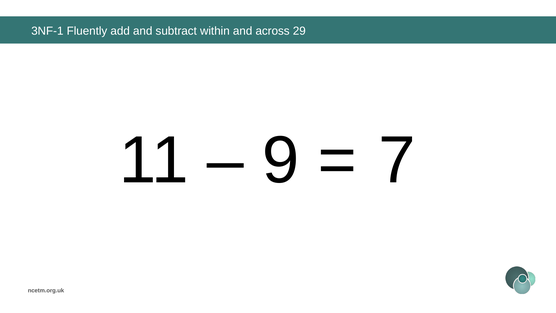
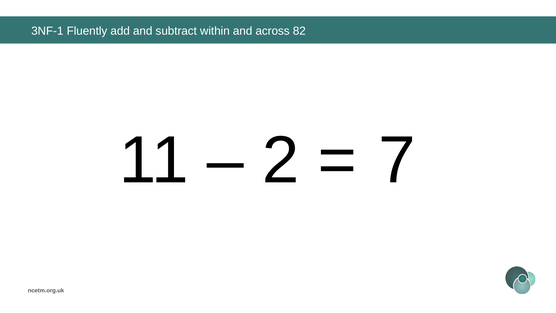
29: 29 -> 82 (299, 31)
9: 9 -> 2 (281, 161)
